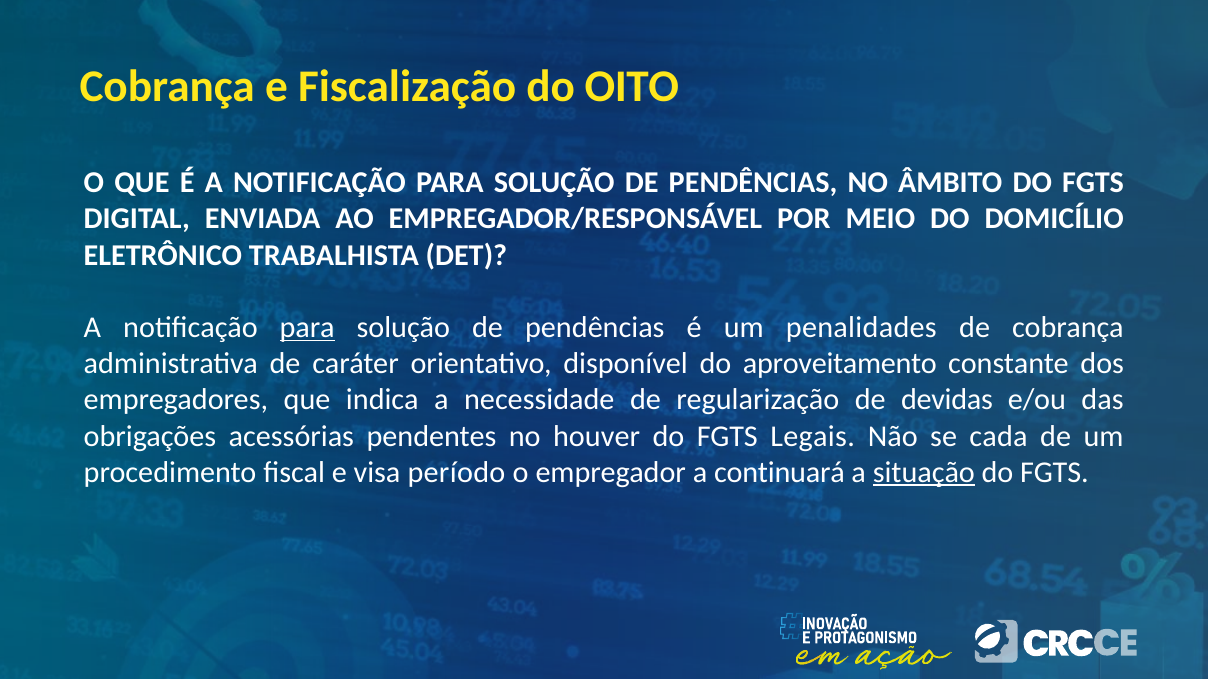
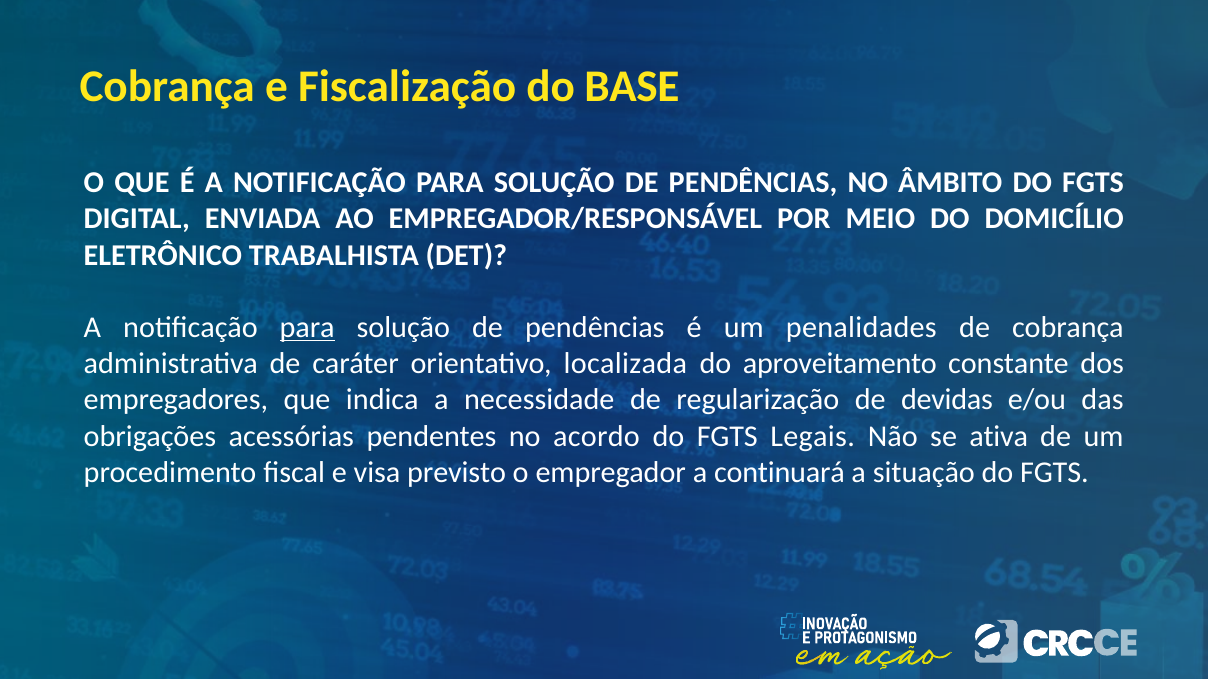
OITO: OITO -> BASE (632, 87)
disponível: disponível -> localizada (625, 364)
houver: houver -> acordo (596, 436)
cada: cada -> ativa (999, 436)
período: período -> previsto (457, 473)
situação underline: present -> none (924, 473)
